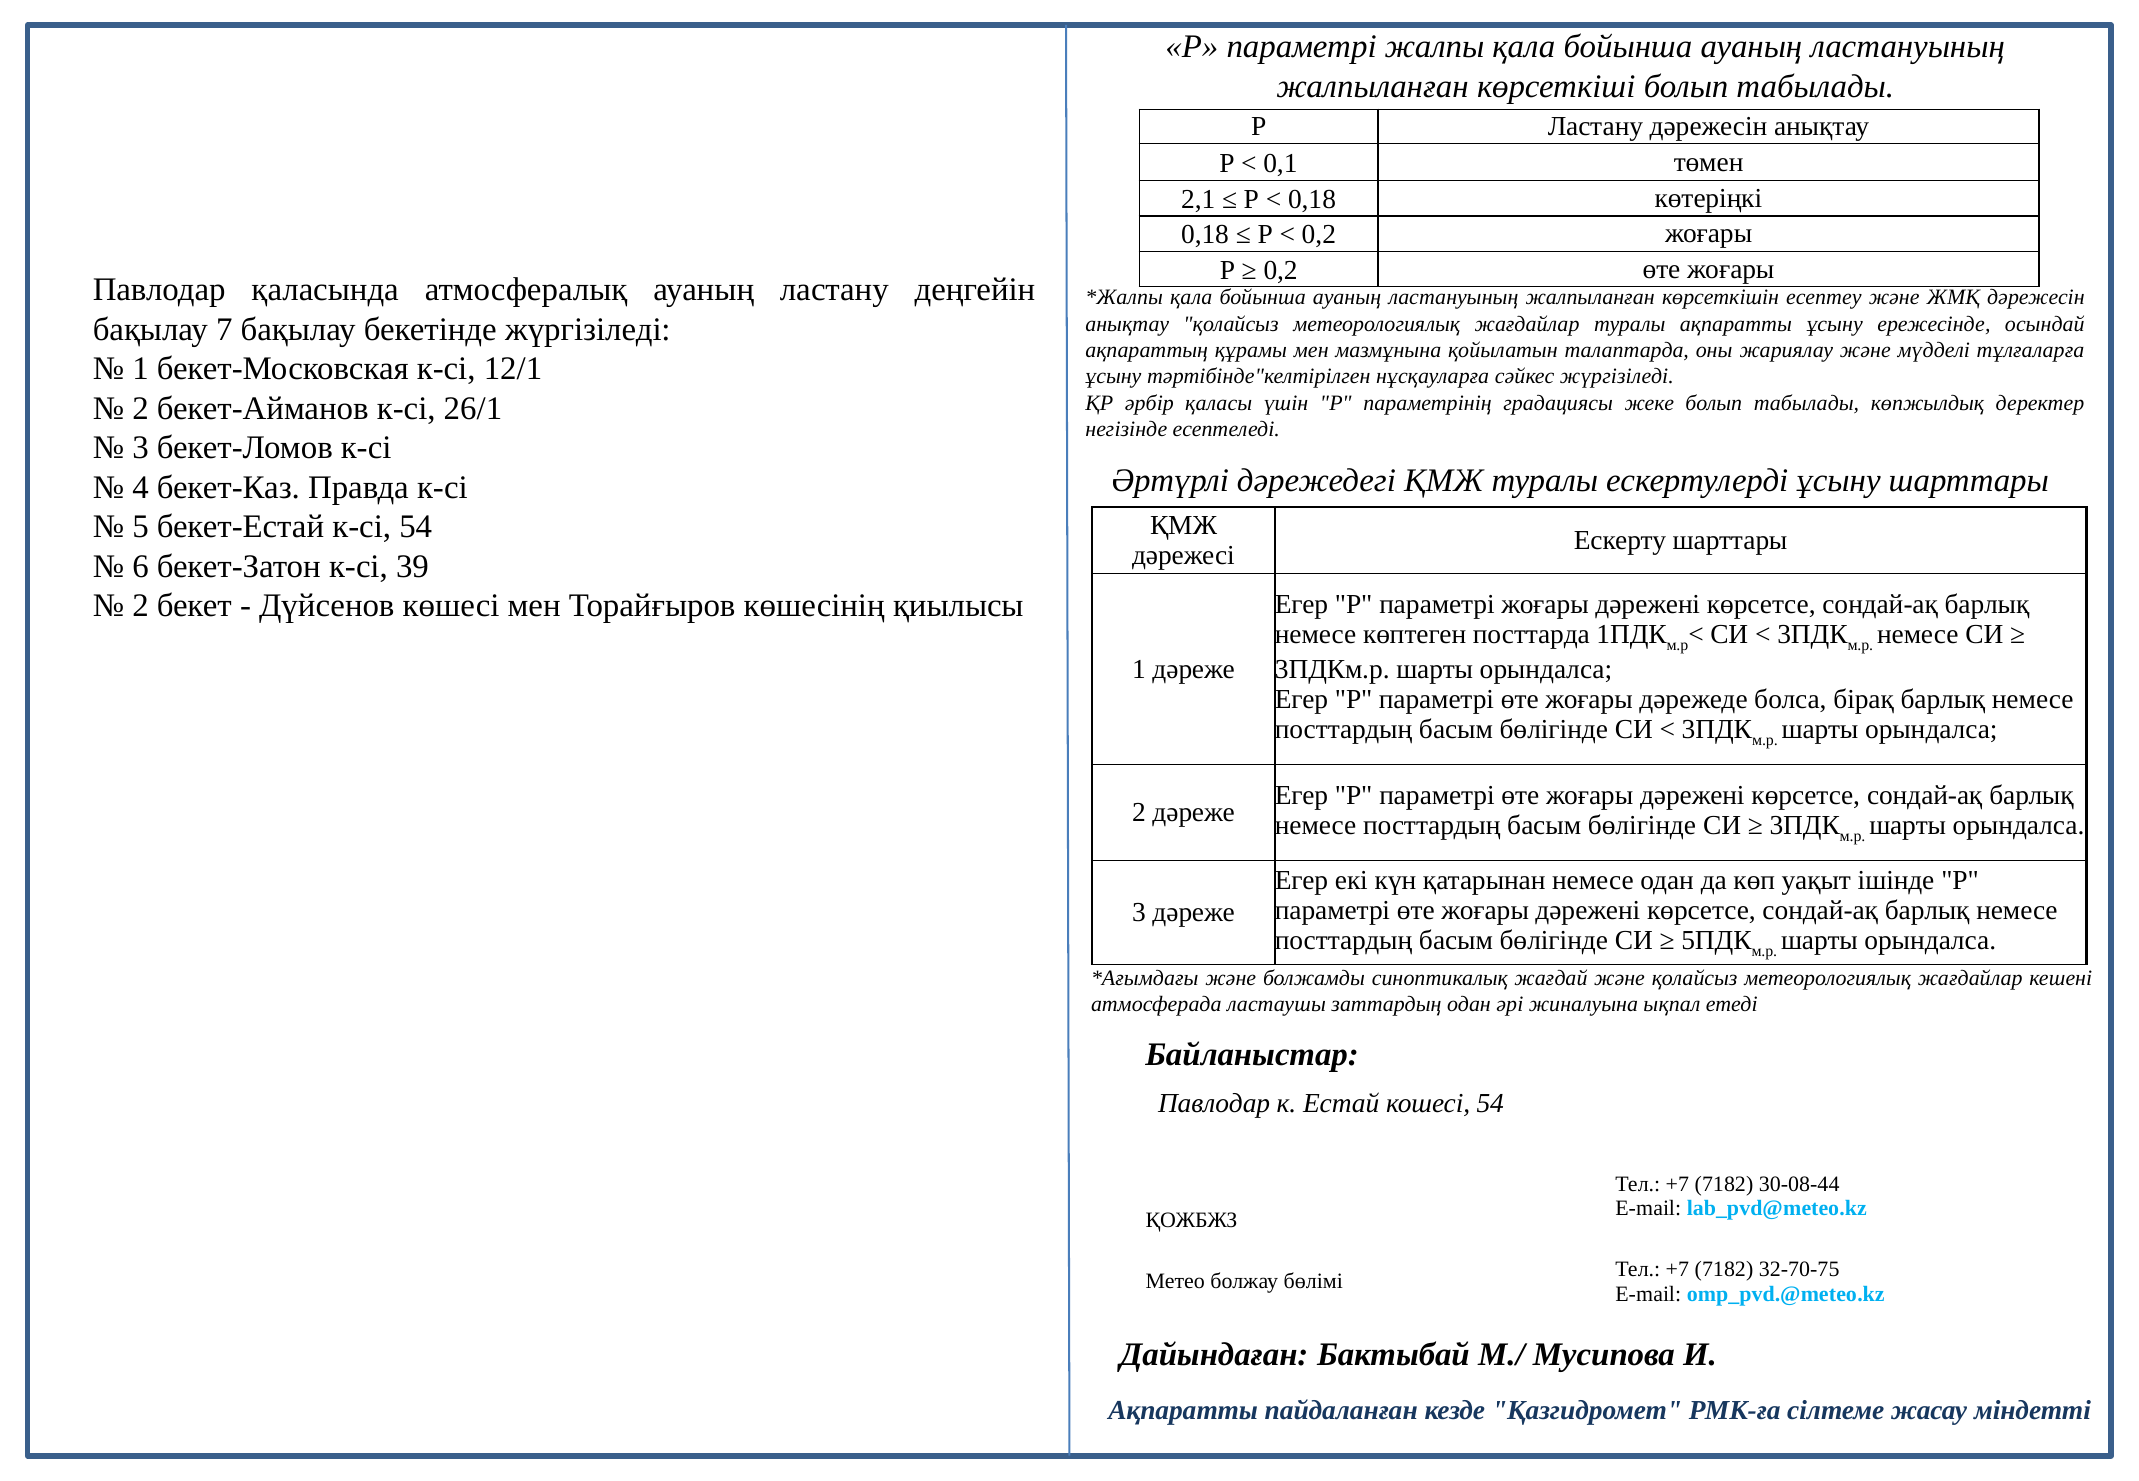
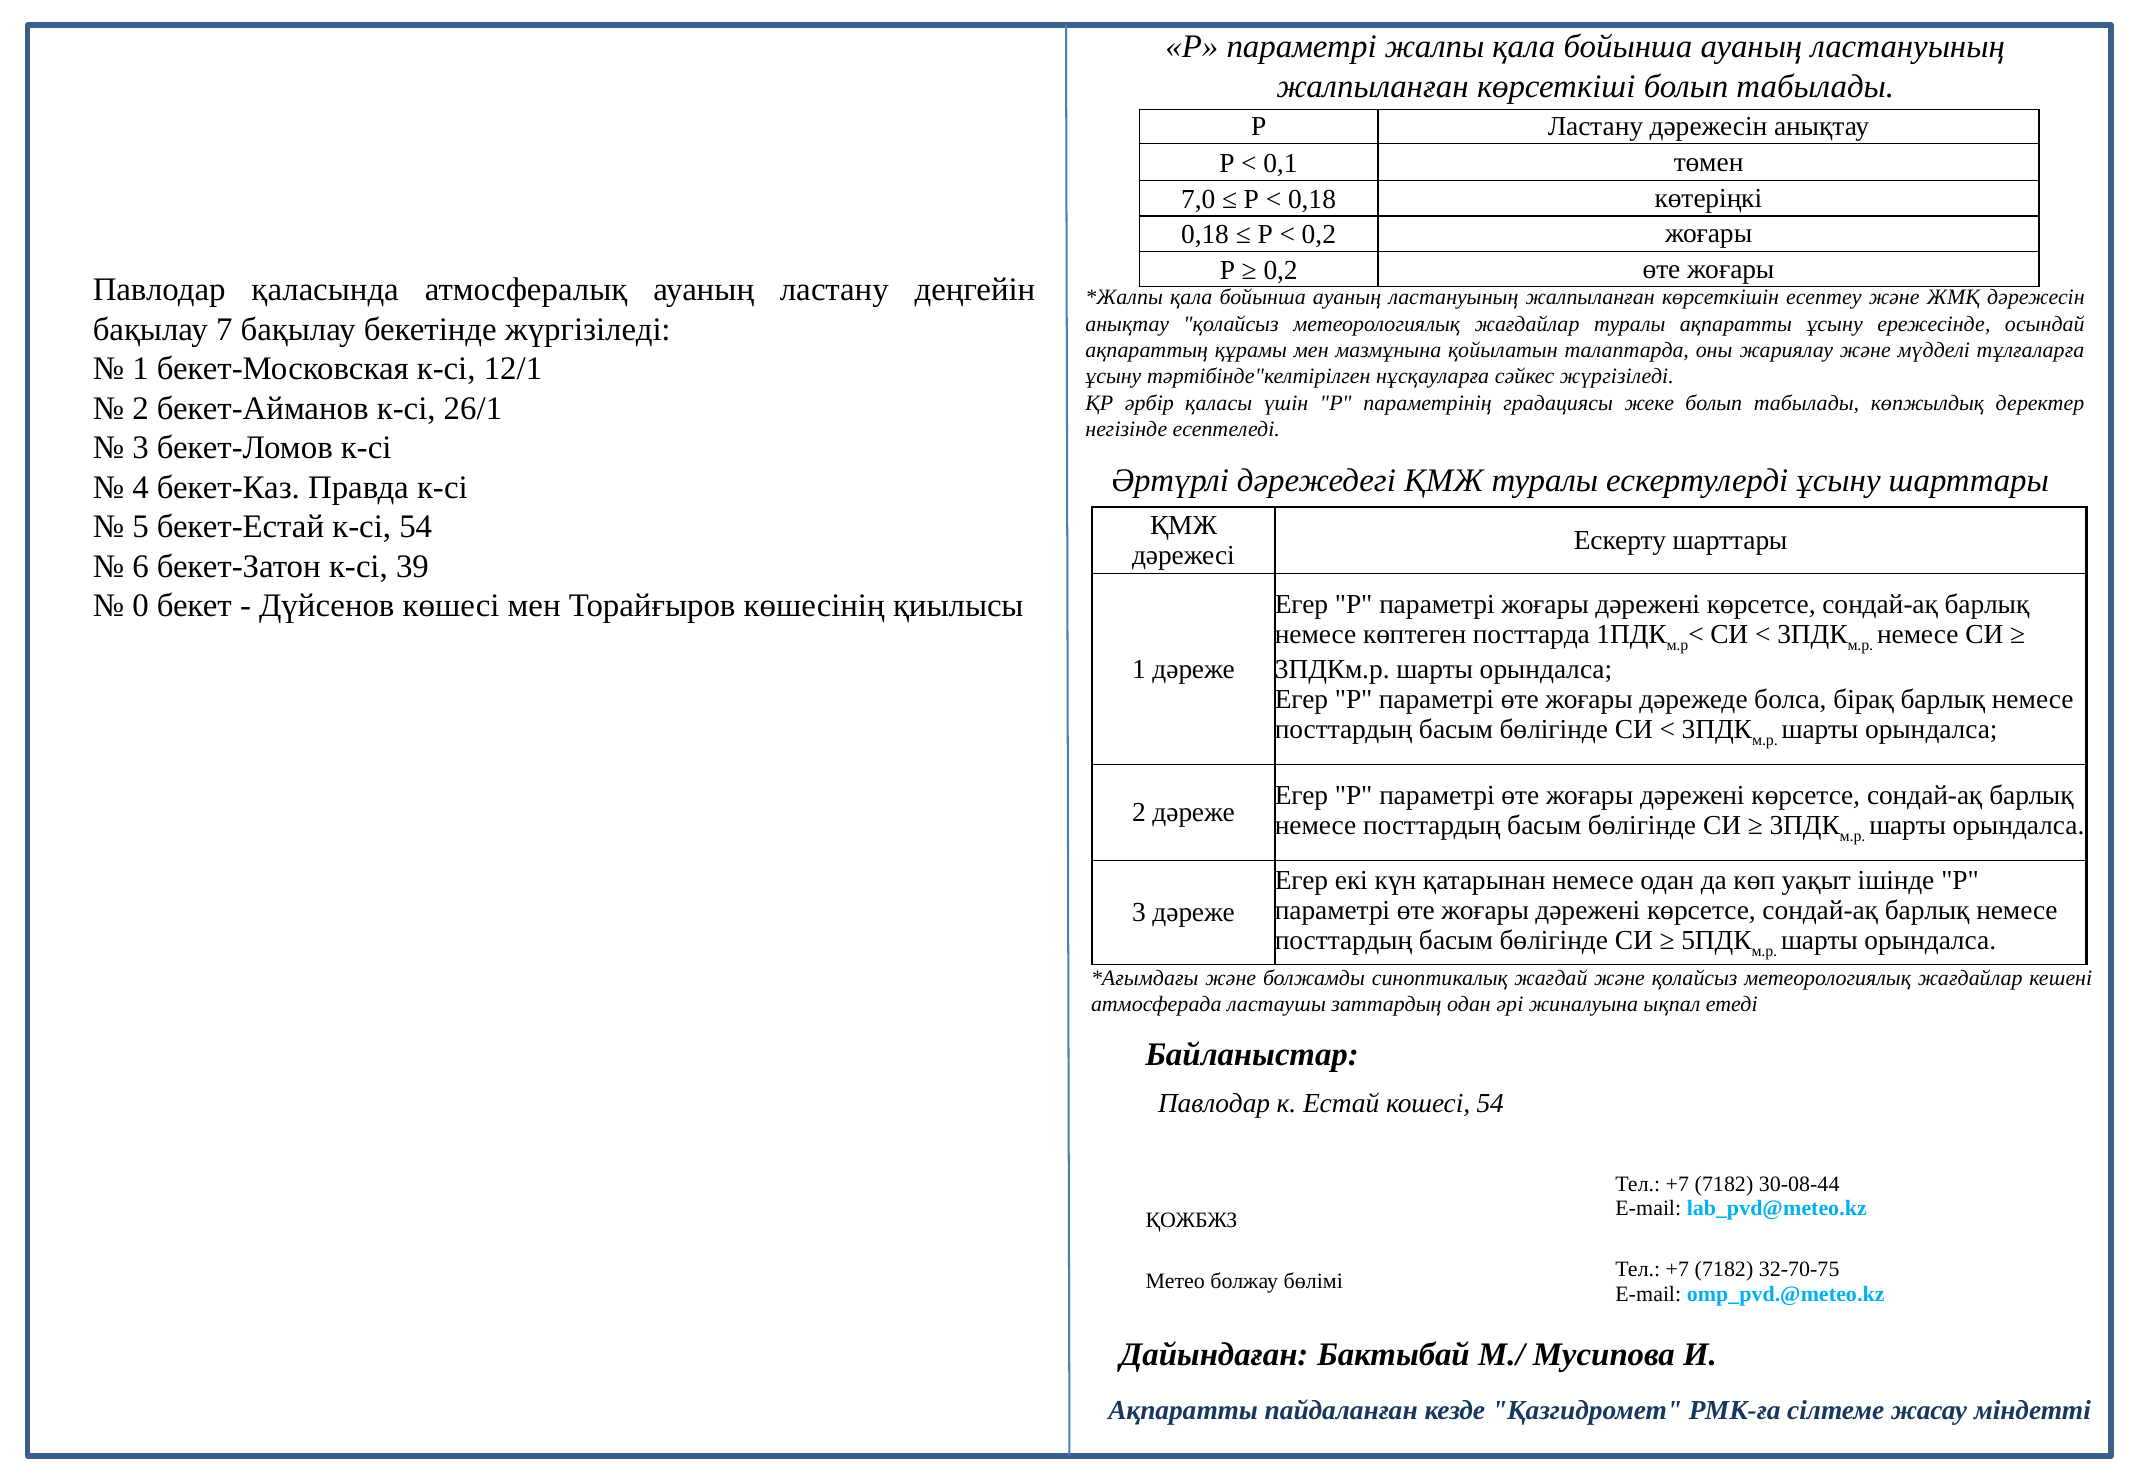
2,1: 2,1 -> 7,0 (1198, 199)
2: 2 -> 0 (141, 606)
